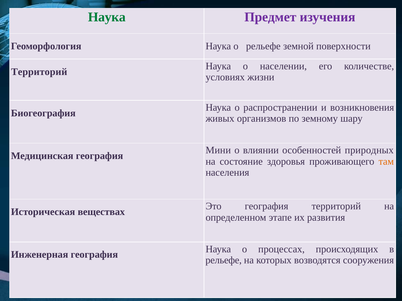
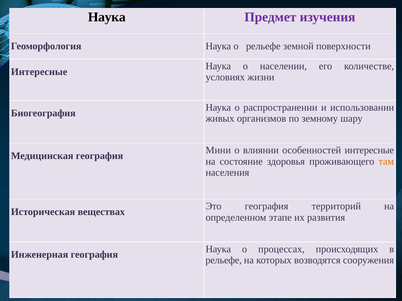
Наука colour: green -> black (107, 17)
Территорий: Территорий -> Интересные (39, 72)
возникновения: возникновения -> использовании (362, 108)
особенностей природных: природных -> интересные (369, 151)
